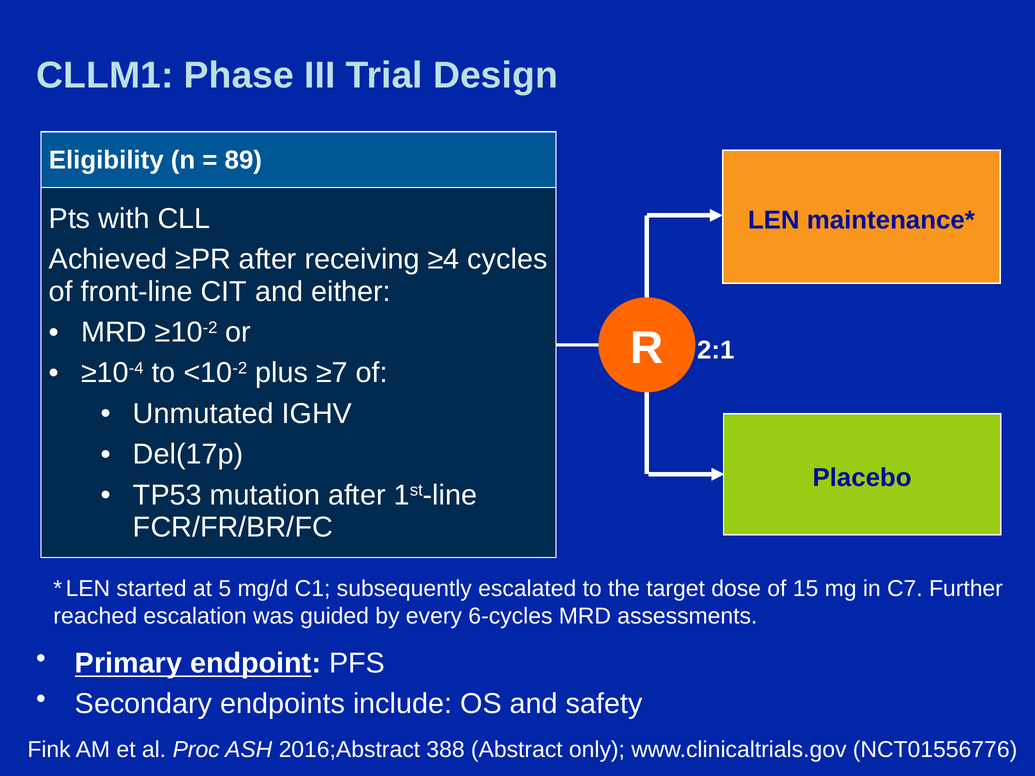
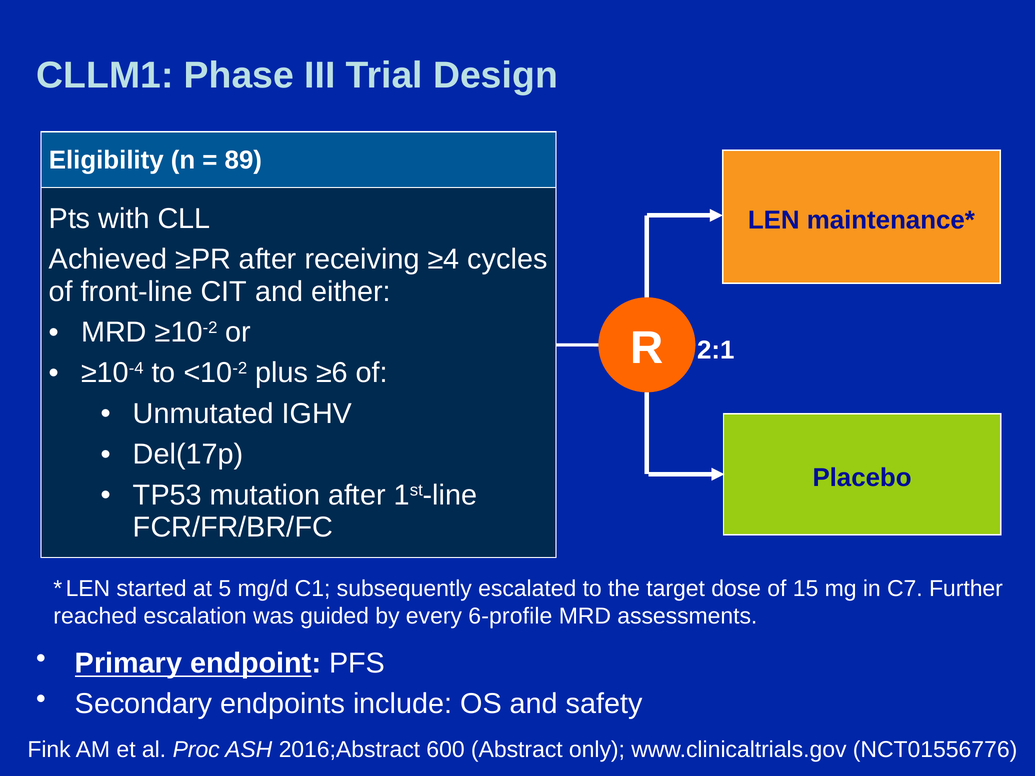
≥7: ≥7 -> ≥6 (332, 373)
6-cycles: 6-cycles -> 6-profile (510, 616)
388: 388 -> 600 (446, 750)
